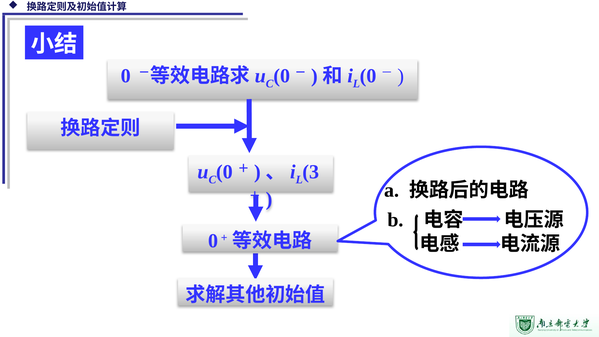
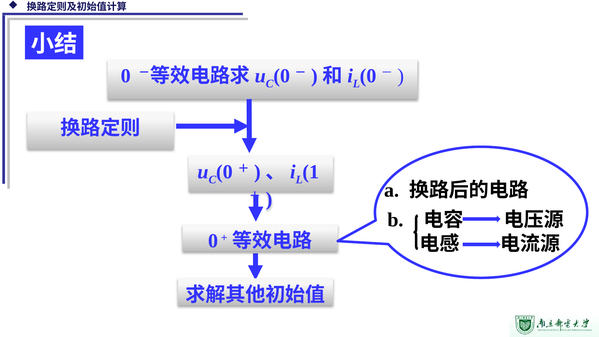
3: 3 -> 1 (311, 172)
